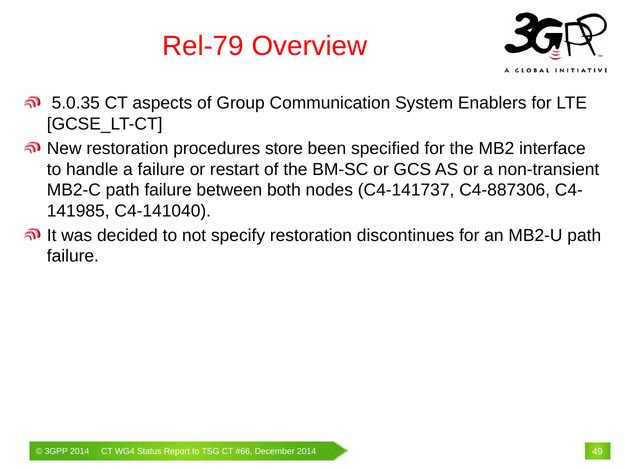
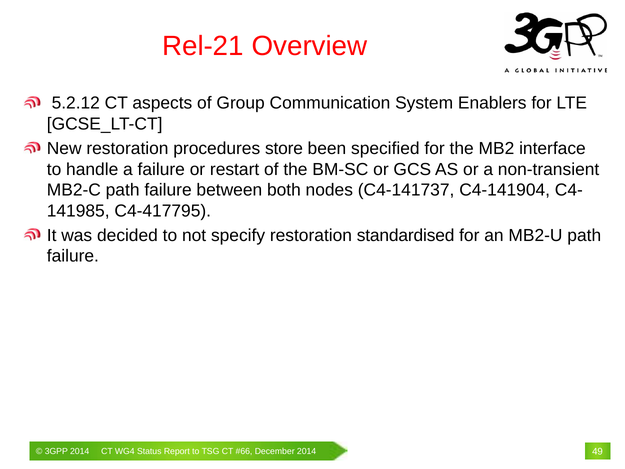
Rel-79: Rel-79 -> Rel-21 (203, 46)
5.0.35: 5.0.35 -> 5.2.12 (76, 103)
C4-887306: C4-887306 -> C4-141904 (505, 190)
C4-141040: C4-141040 -> C4-417795 (163, 211)
discontinues: discontinues -> standardised (406, 235)
